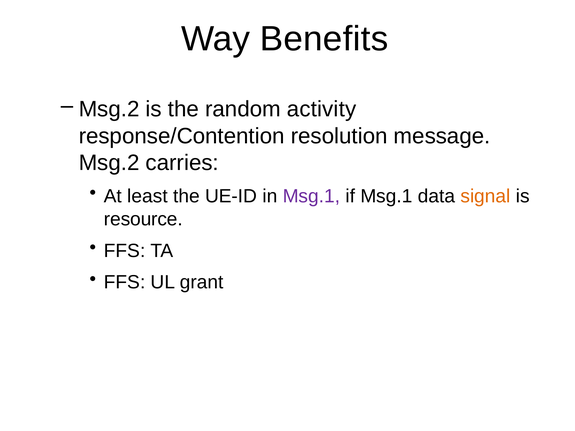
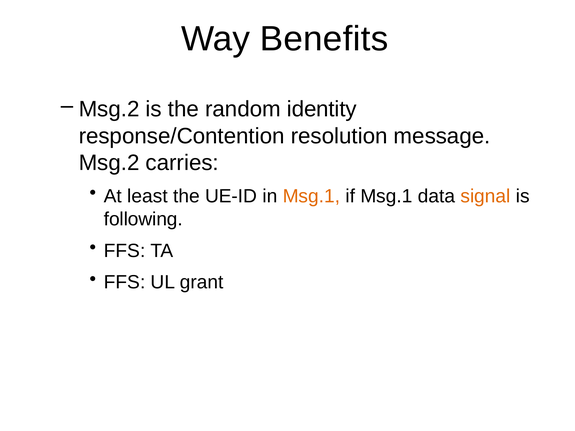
activity: activity -> identity (322, 109)
Msg.1 colour: purple -> orange (311, 196)
resource: resource -> following (143, 219)
